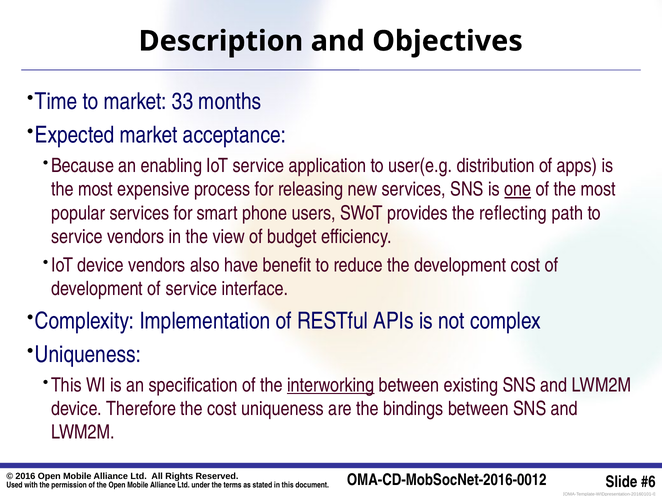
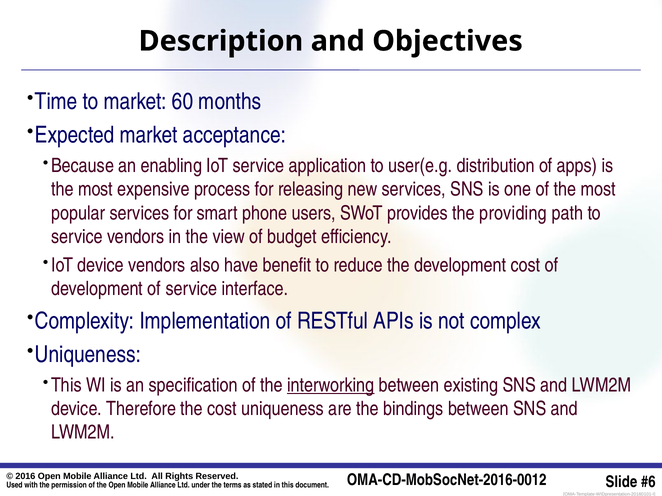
33: 33 -> 60 (183, 101)
one underline: present -> none (518, 190)
reflecting: reflecting -> providing (513, 213)
